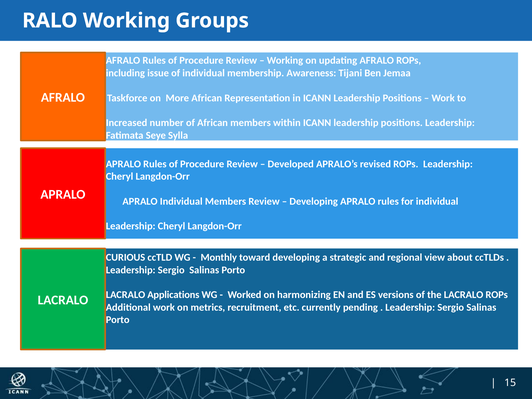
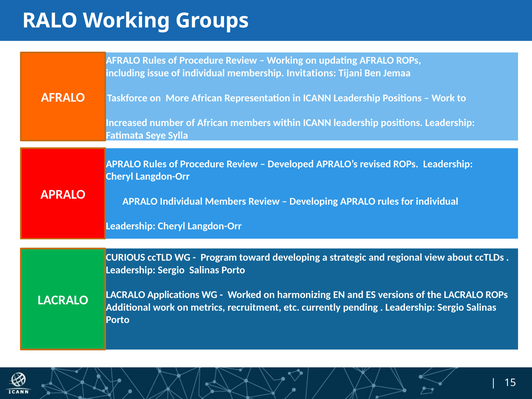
Awareness: Awareness -> Invitations (311, 73)
Monthly: Monthly -> Program (219, 257)
